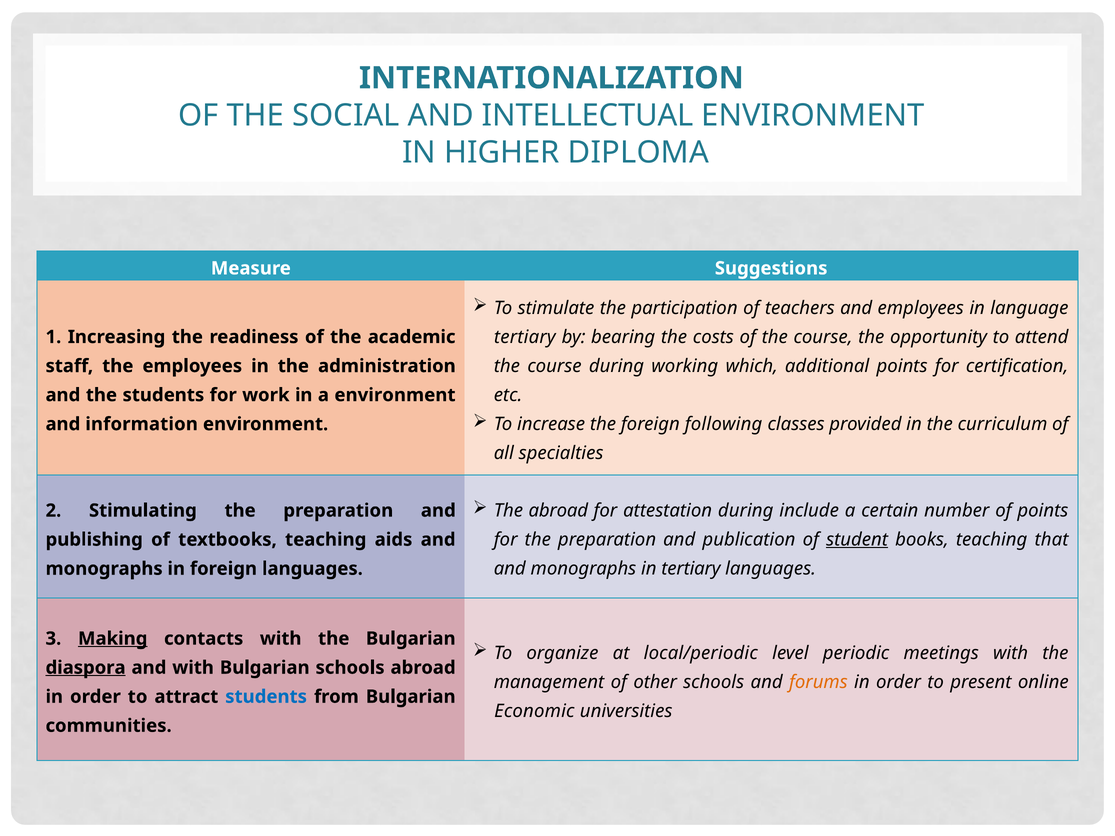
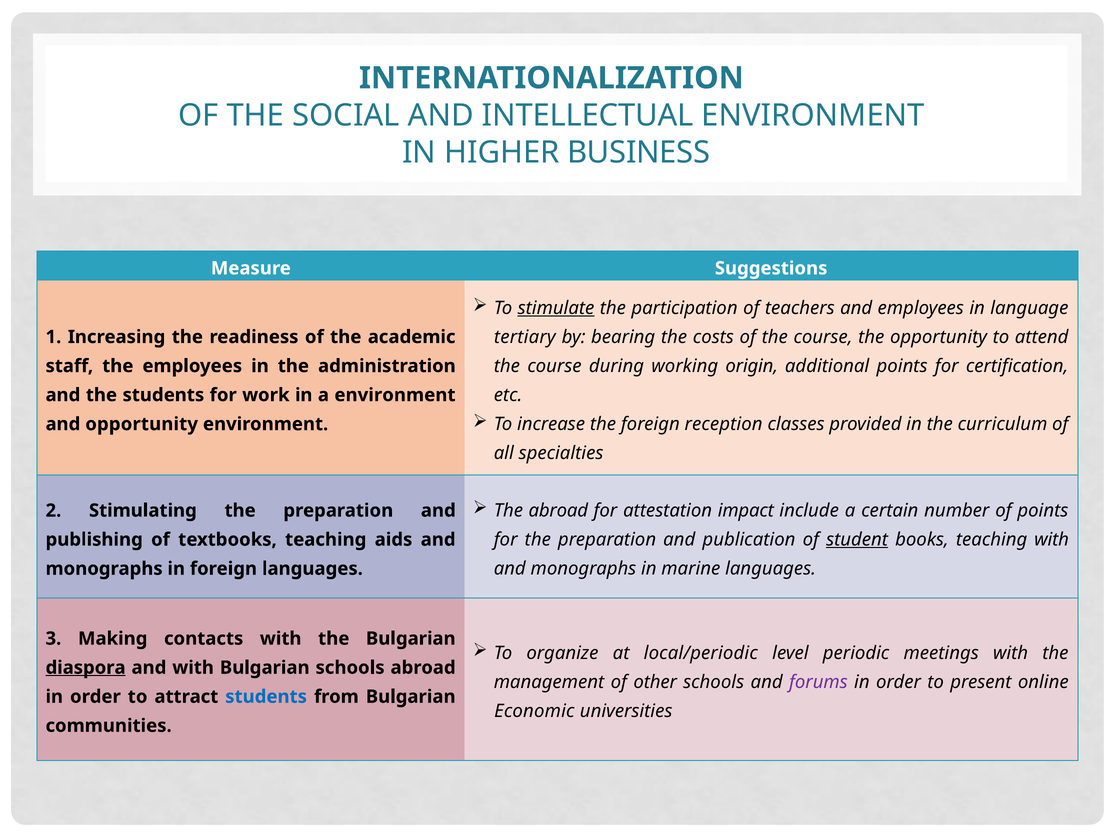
DIPLOMA: DIPLOMA -> BUSINESS (639, 153)
stimulate underline: none -> present (556, 308)
which: which -> origin (752, 366)
following: following -> reception (724, 424)
and information: information -> opportunity (142, 424)
attestation during: during -> impact (746, 511)
teaching that: that -> with (1052, 540)
in tertiary: tertiary -> marine (691, 569)
Making underline: present -> none (113, 639)
forums colour: orange -> purple (818, 682)
